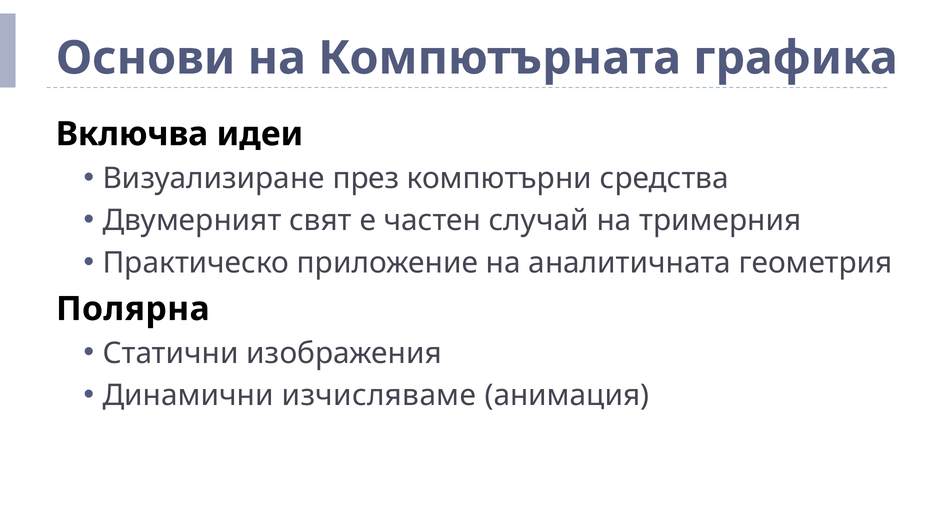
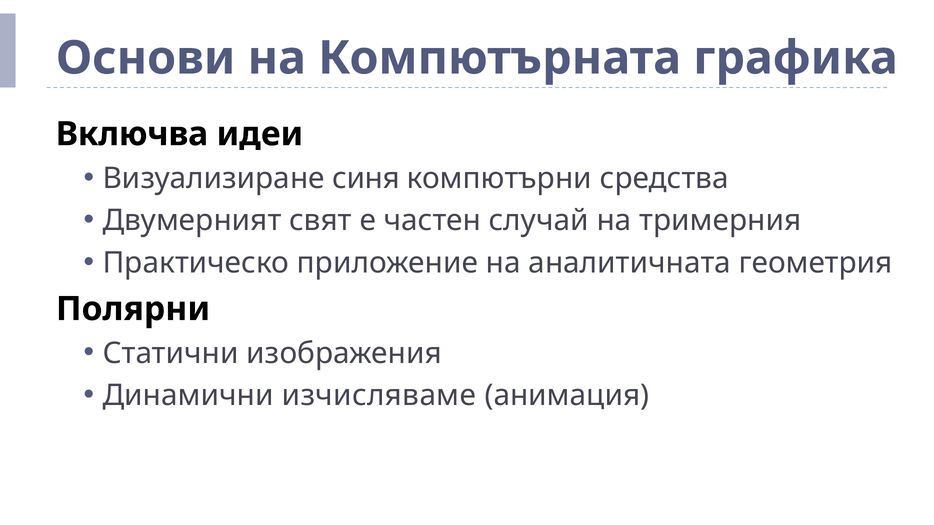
през: през -> синя (366, 179)
Полярна: Полярна -> Полярни (133, 309)
